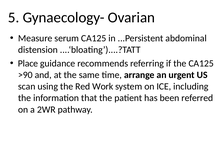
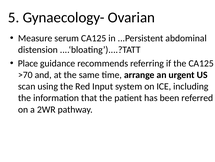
>90: >90 -> >70 (25, 75)
Work: Work -> Input (103, 86)
